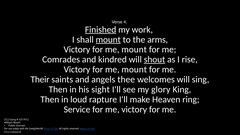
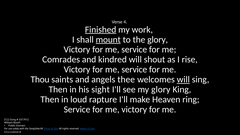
the arms: arms -> glory (158, 40)
mount: mount -> service (134, 50)
shout underline: present -> none (155, 60)
mount: mount -> service (134, 70)
Their: Their -> Thou (40, 79)
will underline: none -> present (183, 79)
